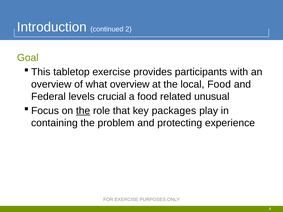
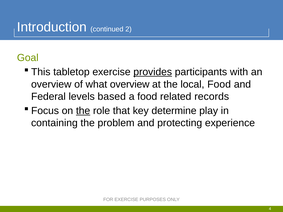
provides underline: none -> present (153, 72)
crucial: crucial -> based (112, 97)
unusual: unusual -> records (212, 97)
packages: packages -> determine (174, 111)
